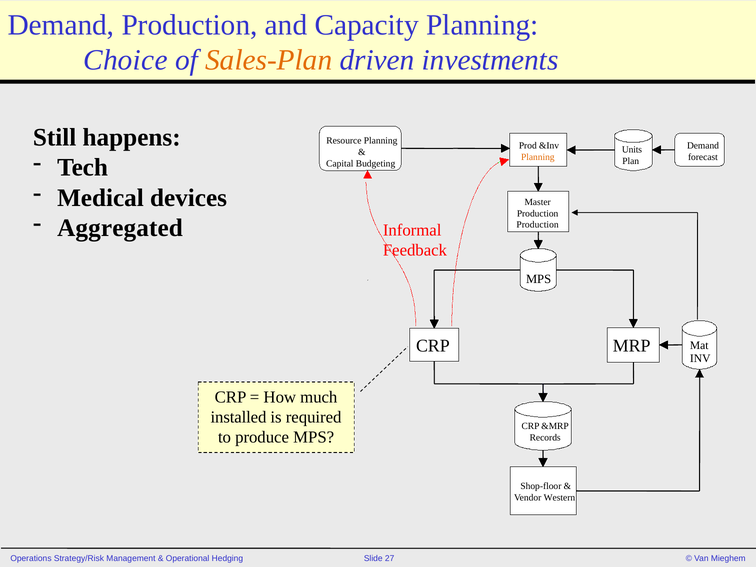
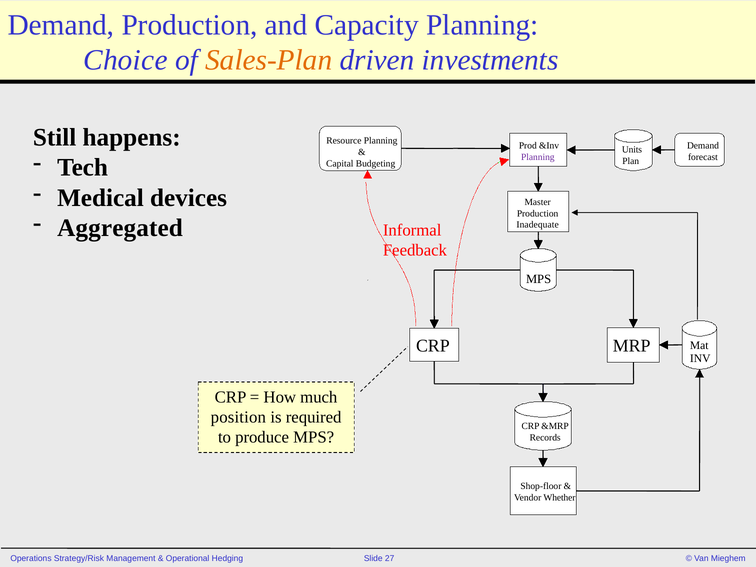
Planning colour: orange -> purple (538, 157)
Production: Production -> Inadequate (538, 225)
installed: installed -> position (238, 417)
Western: Western -> Whether (559, 497)
